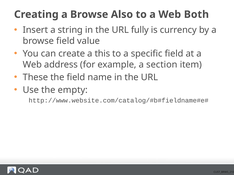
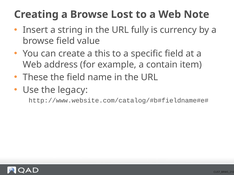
Also: Also -> Lost (122, 14)
Both: Both -> Note (196, 14)
section: section -> contain (162, 65)
empty: empty -> legacy (73, 90)
